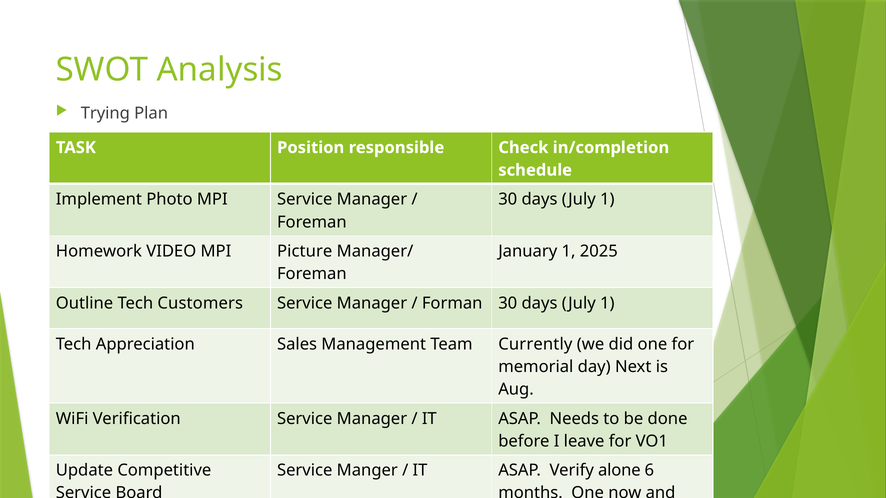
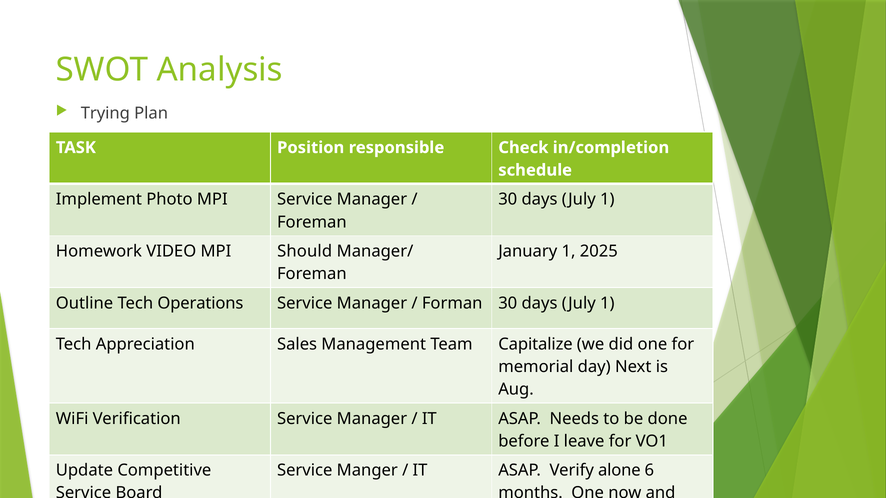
Picture: Picture -> Should (305, 251)
Customers: Customers -> Operations (200, 303)
Currently: Currently -> Capitalize (535, 344)
